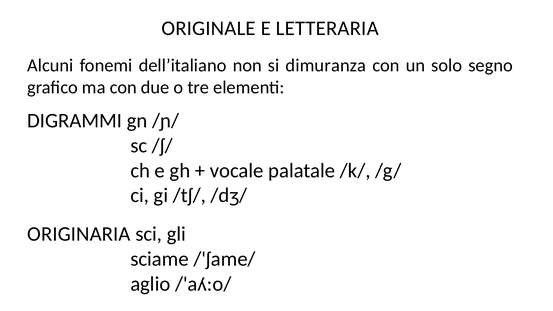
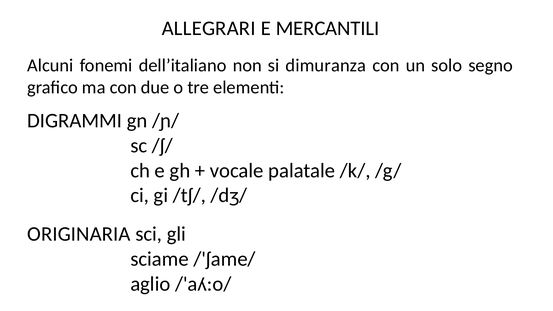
ORIGINALE: ORIGINALE -> ALLEGRARI (209, 28)
LETTERARIA: LETTERARIA -> MERCANTILI (327, 28)
